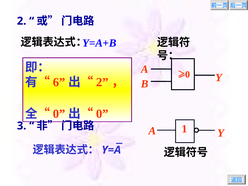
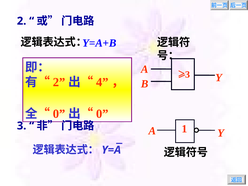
0: 0 -> 3 (188, 74)
6: 6 -> 2 (59, 82)
2: 2 -> 4 (102, 82)
